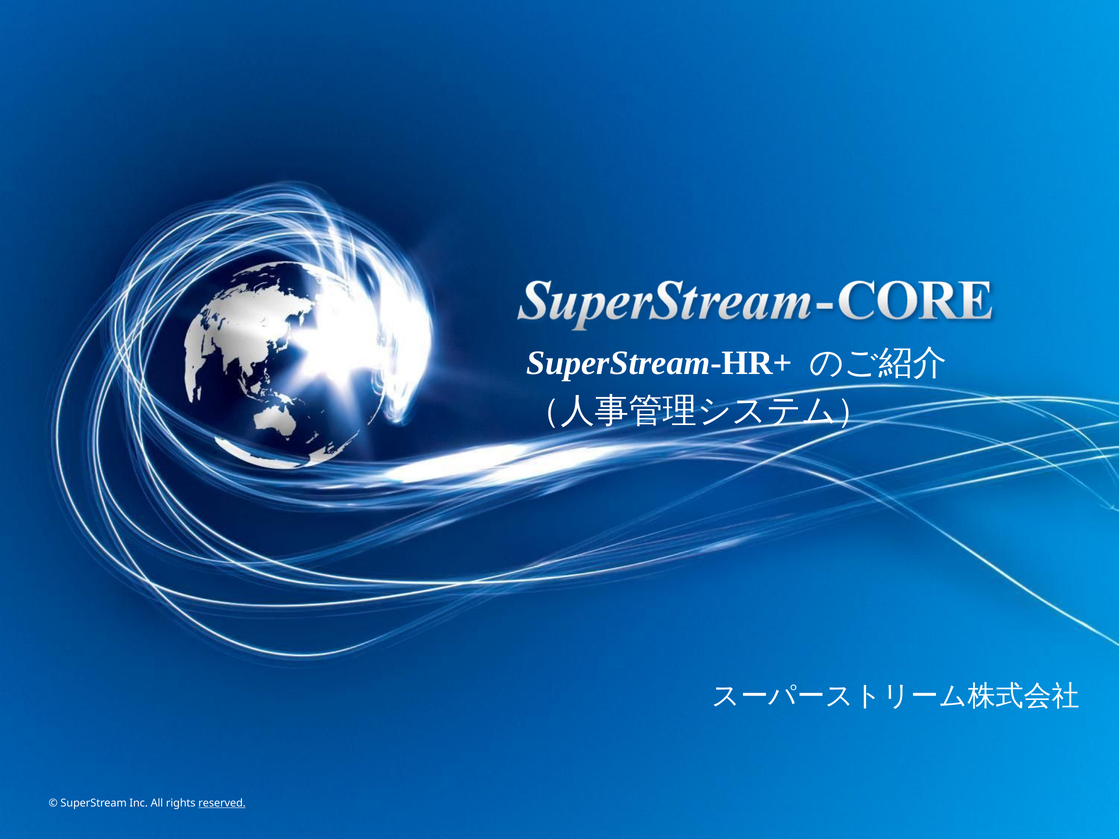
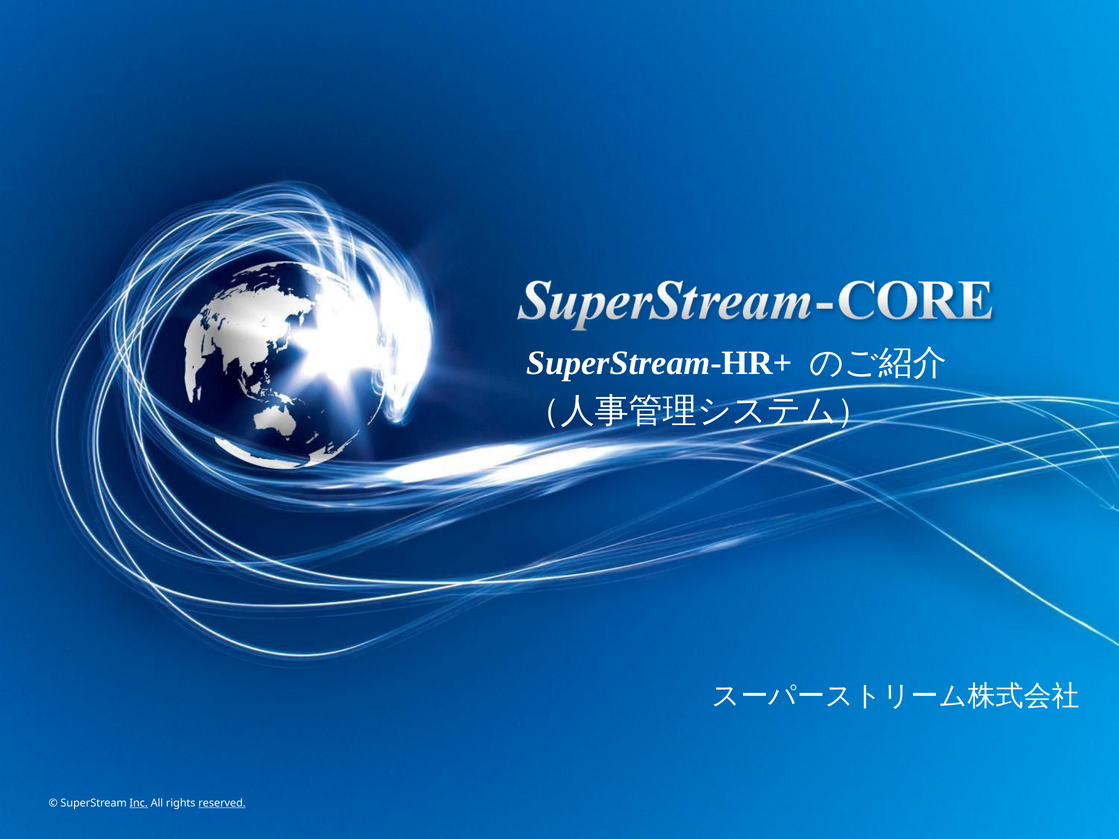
Inc underline: none -> present (139, 803)
